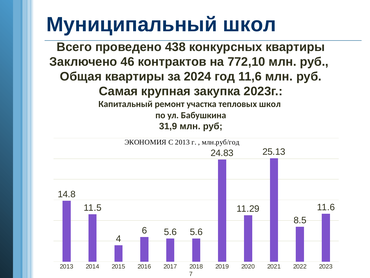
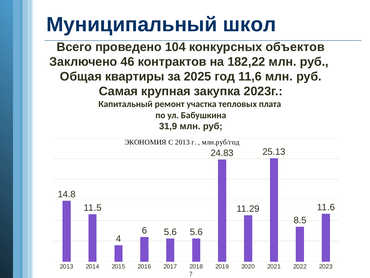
438: 438 -> 104 (175, 47)
конкурсных квартиры: квартиры -> объектов (295, 47)
772,10: 772,10 -> 182,22 (246, 62)
2024: 2024 -> 2025 (198, 76)
тепловых школ: школ -> плата (270, 104)
